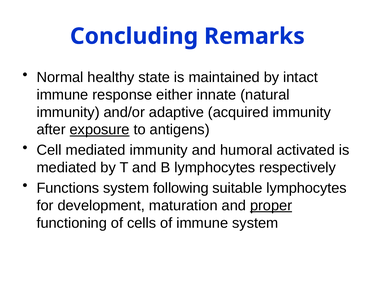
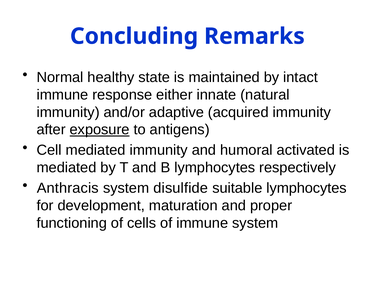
Functions: Functions -> Anthracis (68, 188)
following: following -> disulfide (181, 188)
proper underline: present -> none (271, 206)
